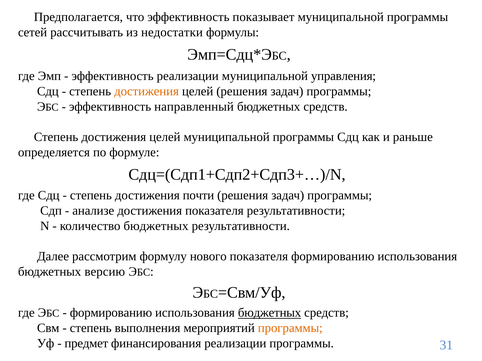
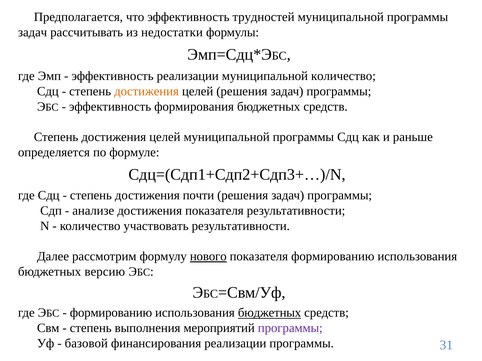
показывает: показывает -> трудностей (264, 17)
сетей: сетей -> задач (33, 32)
муниципальной управления: управления -> количество (343, 76)
направленный: направленный -> формирования (194, 107)
количество бюджетных: бюджетных -> участвовать (156, 226)
нового underline: none -> present (208, 257)
программы colour: orange -> purple (290, 328)
предмет: предмет -> базовой (86, 344)
